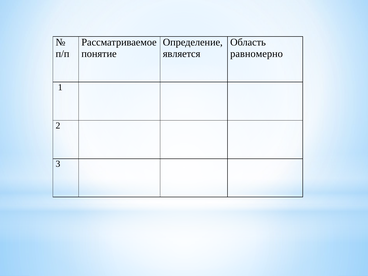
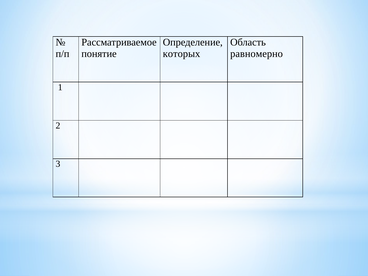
является: является -> которых (182, 54)
